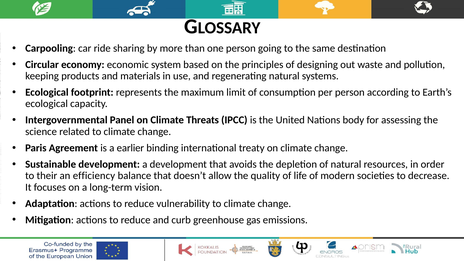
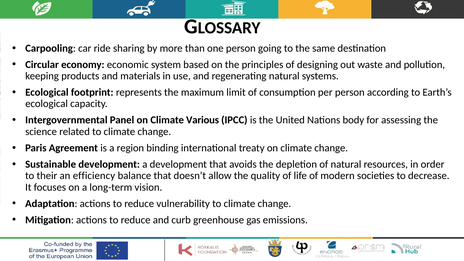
Threats: Threats -> Various (203, 120)
earlier: earlier -> region (130, 148)
